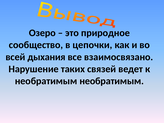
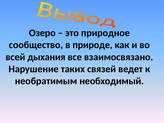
цепочки: цепочки -> природе (92, 45)
необратимым необратимым: необратимым -> необходимый (112, 81)
